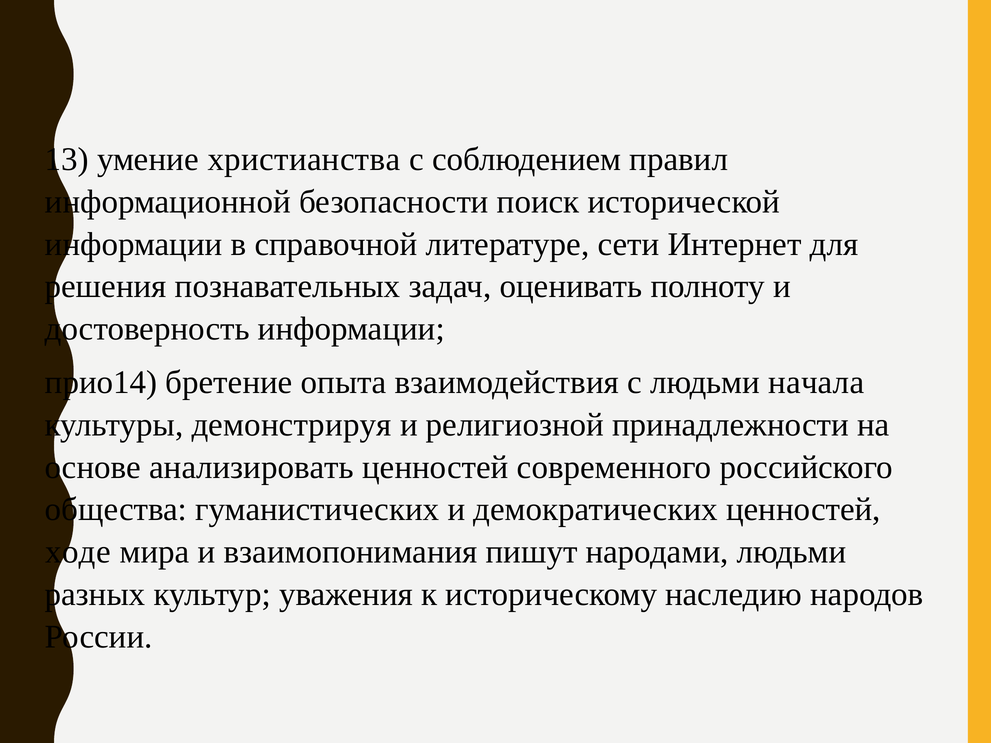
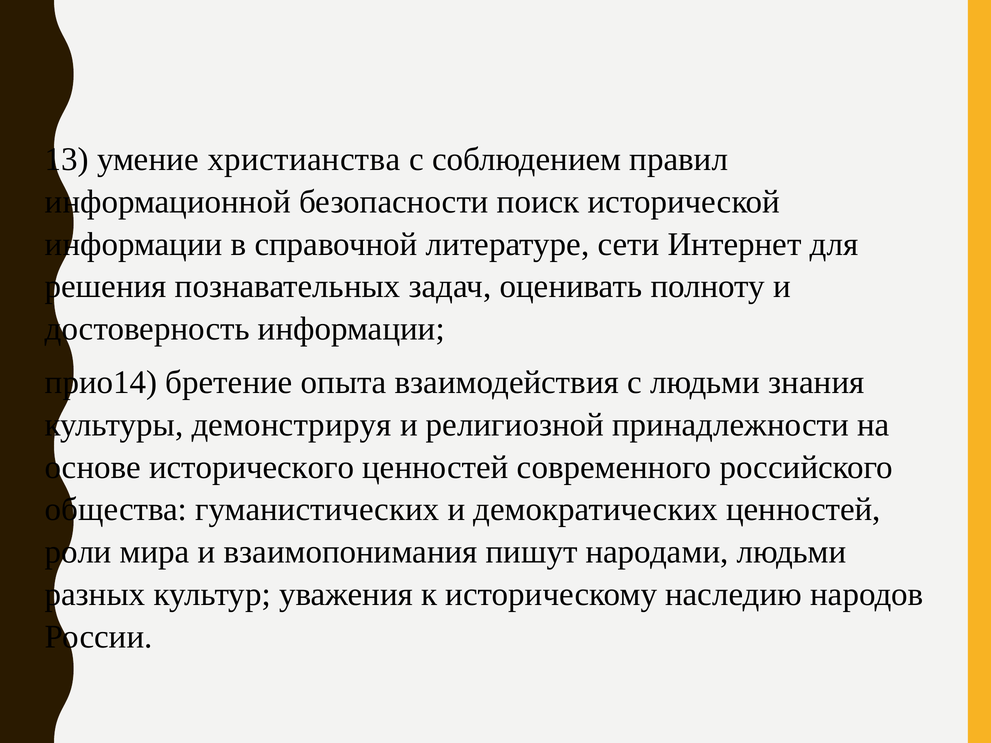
начала: начала -> знания (816, 382)
анализировать: анализировать -> исторического (252, 467)
ходе: ходе -> роли (78, 552)
